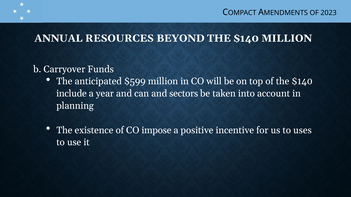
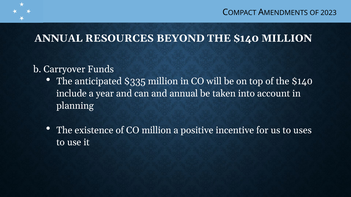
$599: $599 -> $335 (135, 82)
and sectors: sectors -> annual (184, 94)
CO impose: impose -> million (156, 130)
